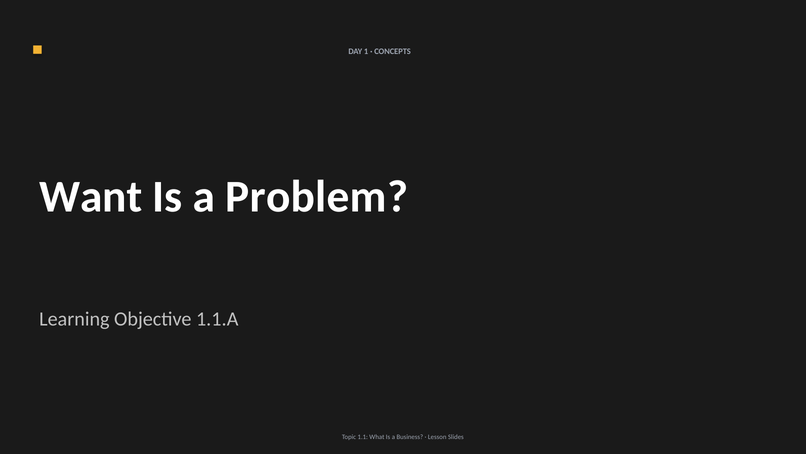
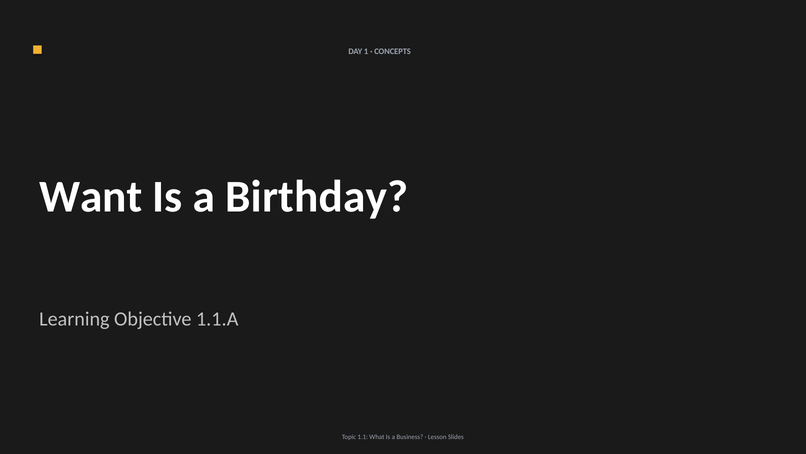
Problem: Problem -> Birthday (317, 197)
